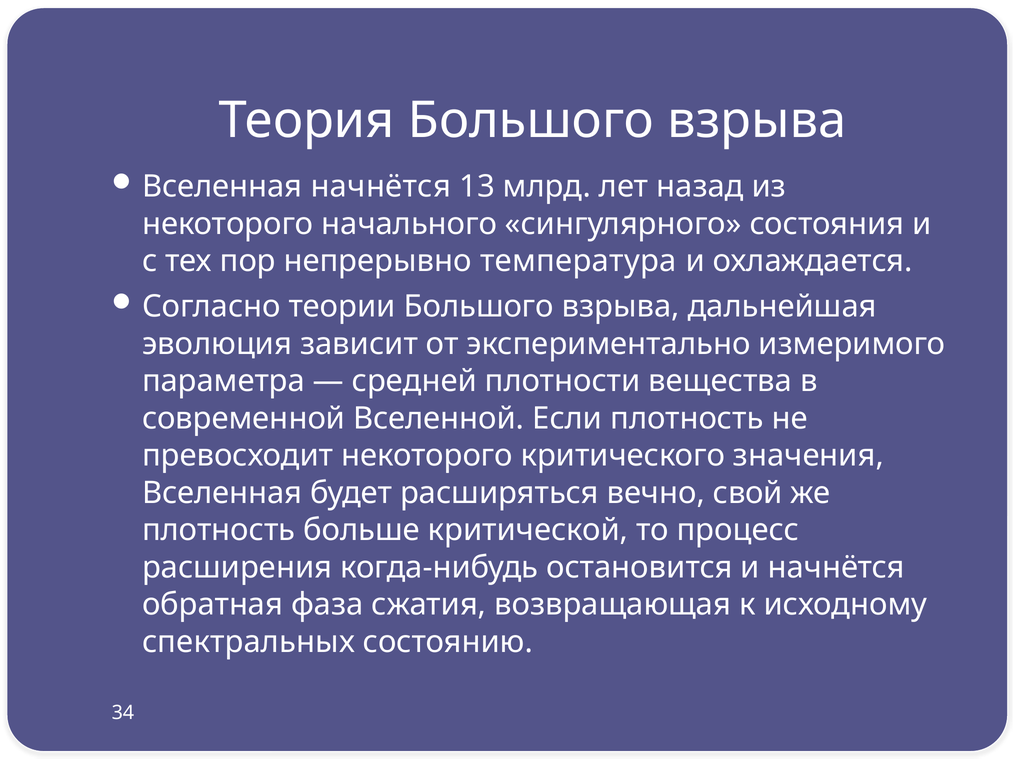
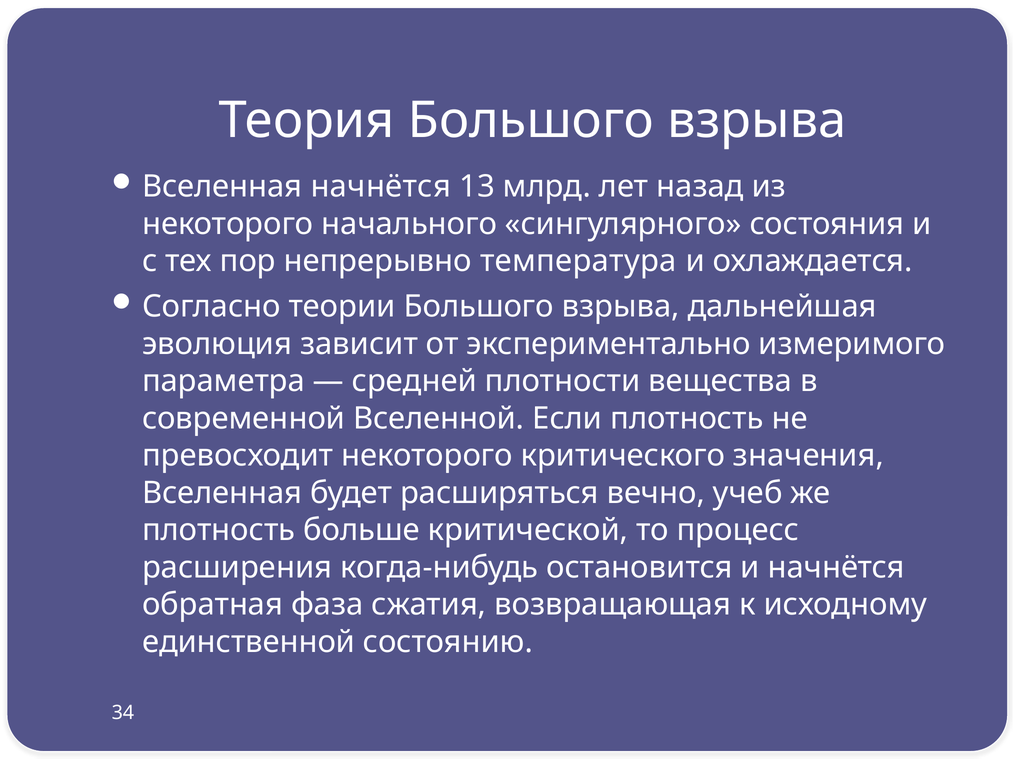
свой: свой -> учеб (748, 492)
спектральных: спектральных -> единственной (249, 641)
